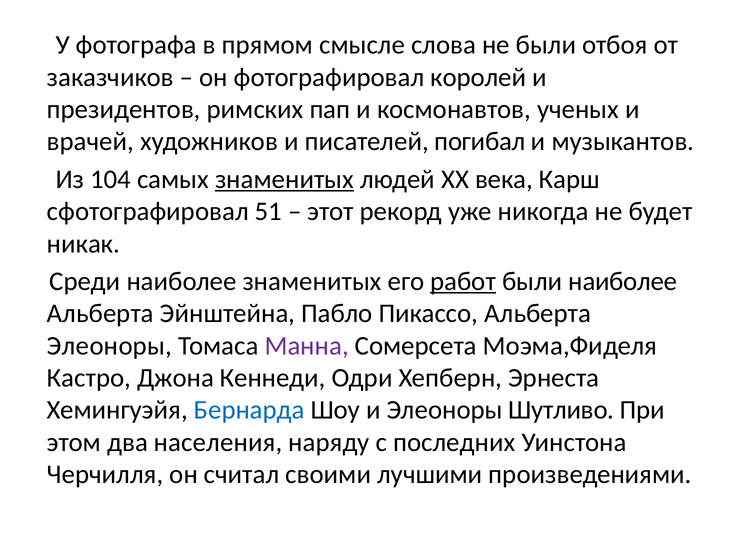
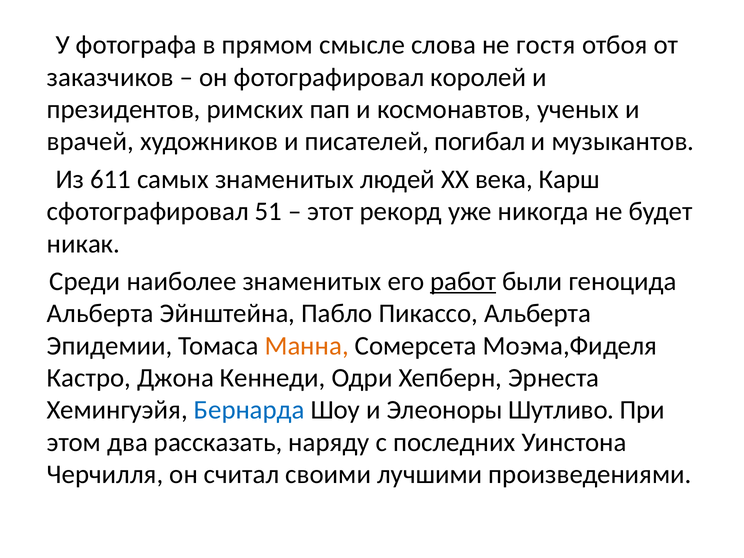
не были: были -> гостя (546, 45)
104: 104 -> 611 (111, 179)
знаменитых underline: present -> none (285, 179)
были наиболее: наиболее -> геноцида (623, 281)
Элеоноры: Элеоноры -> Эпидемии (110, 346)
Манна colour: purple -> orange (307, 346)
населения: населения -> рассказать (218, 442)
